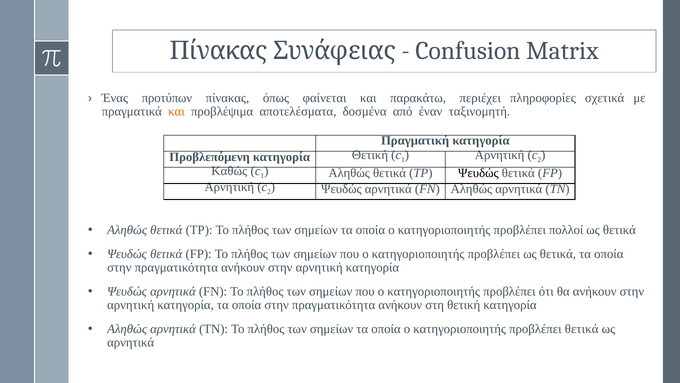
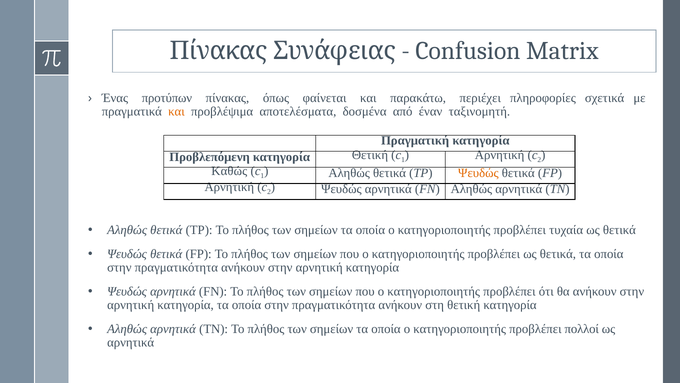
Ψευδώς colour: black -> orange (478, 173)
πολλοί: πολλοί -> τυχαία (566, 230)
προβλέπει θετικά: θετικά -> πολλοί (582, 329)
